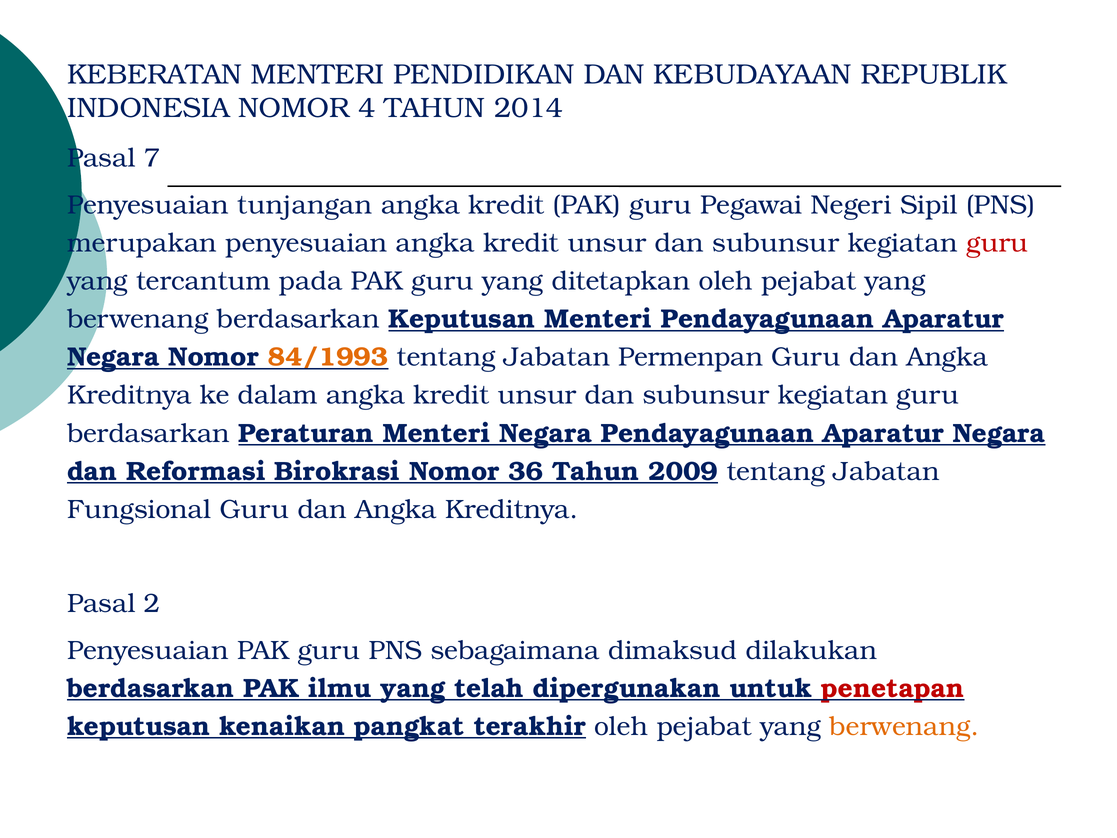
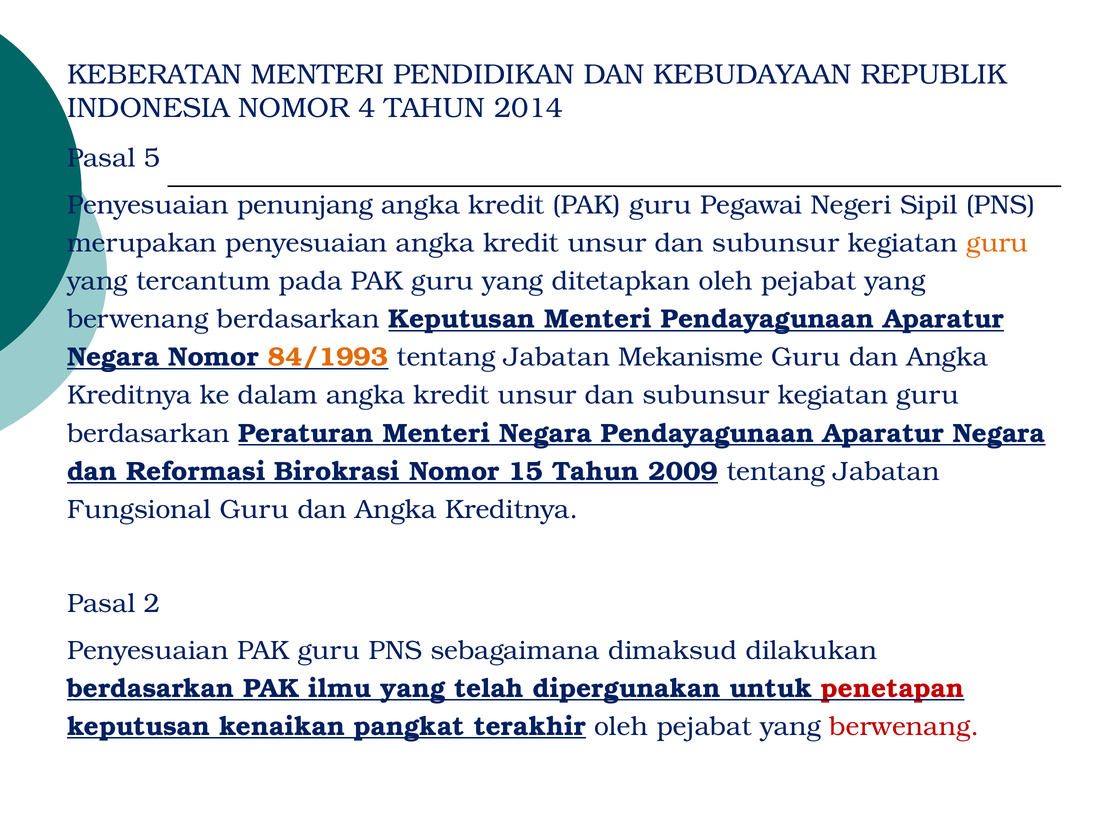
7: 7 -> 5 (152, 158)
tunjangan: tunjangan -> penunjang (305, 205)
guru colour: red -> orange (997, 243)
Permenpan: Permenpan -> Mekanisme (691, 357)
36: 36 -> 15 (526, 471)
berwenang colour: orange -> red (904, 726)
